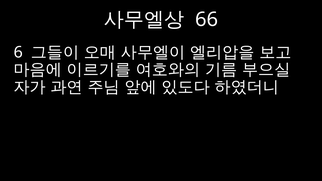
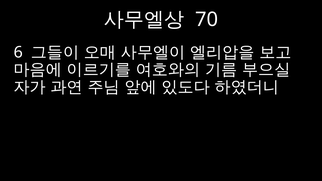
66: 66 -> 70 (207, 19)
